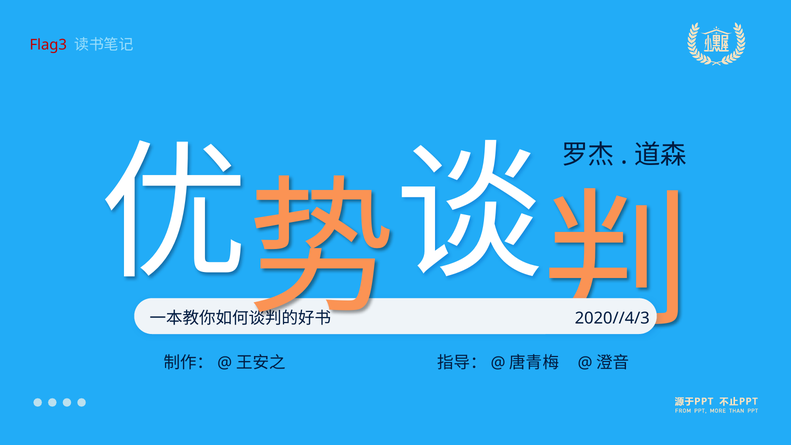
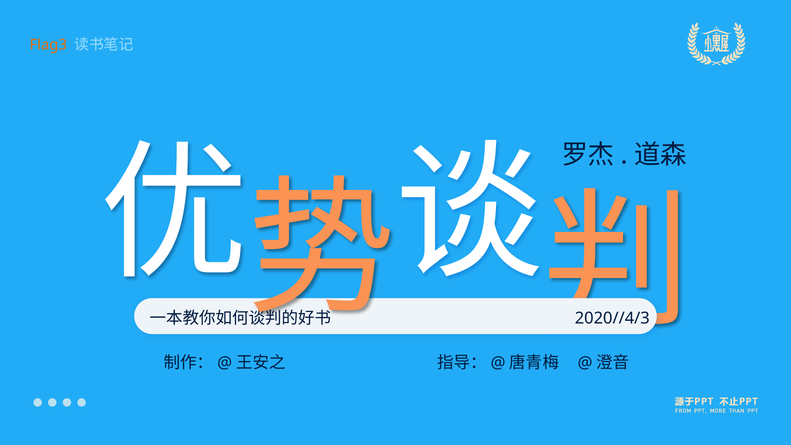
Flag3 colour: red -> orange (48, 45)
